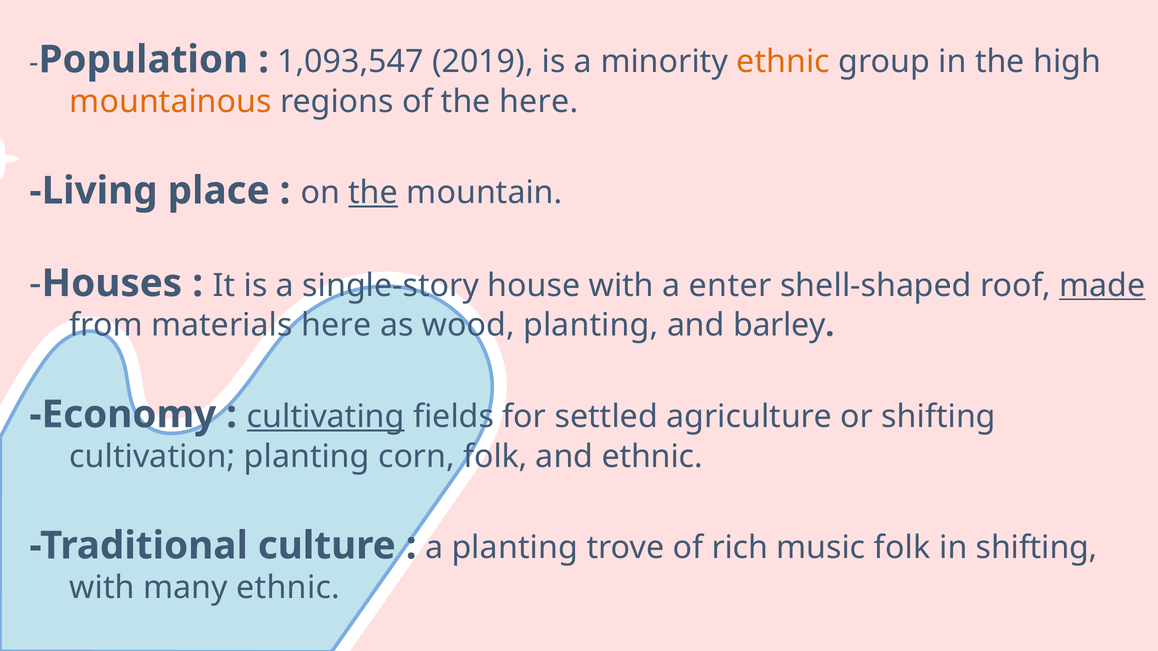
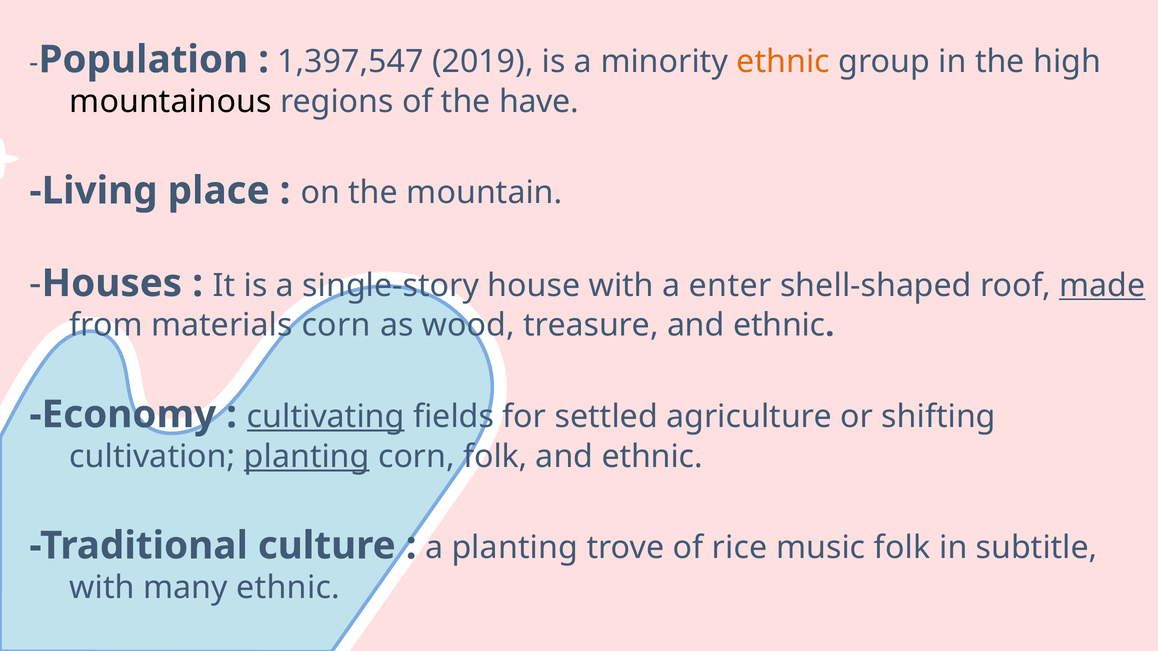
1,093,547: 1,093,547 -> 1,397,547 (350, 62)
mountainous colour: orange -> black (171, 102)
the here: here -> have (539, 102)
the underline: present -> none (373, 193)
materials here: here -> corn (336, 326)
wood planting: planting -> treasure (591, 326)
barley: barley -> ethnic (779, 326)
planting underline: none -> present (307, 457)
rich: rich -> rice (740, 548)
in shifting: shifting -> subtitle (1037, 548)
